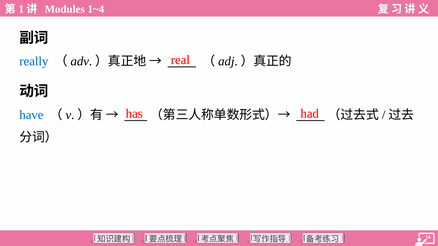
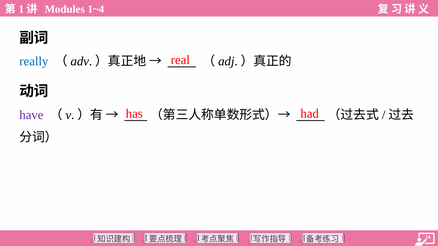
have colour: blue -> purple (31, 115)
